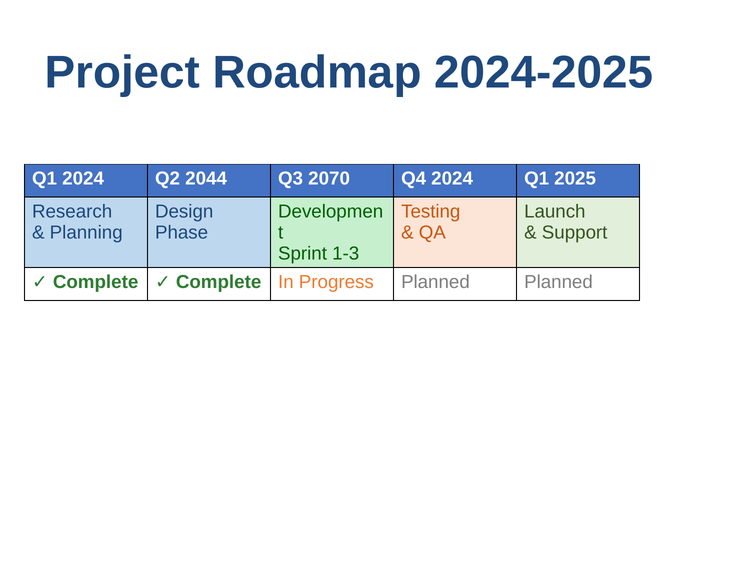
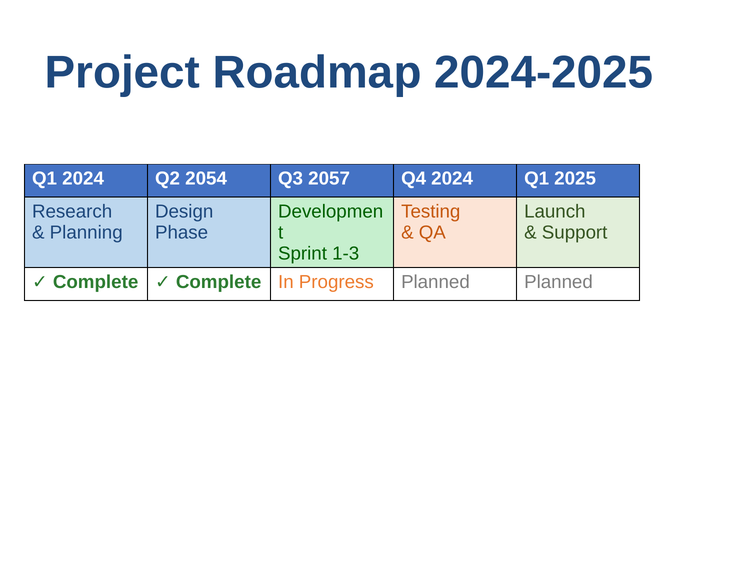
2044: 2044 -> 2054 (206, 179)
2070: 2070 -> 2057 (329, 179)
